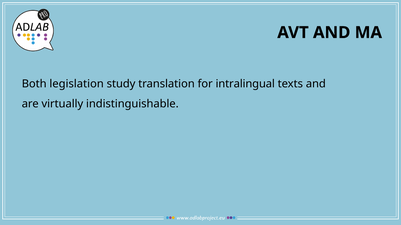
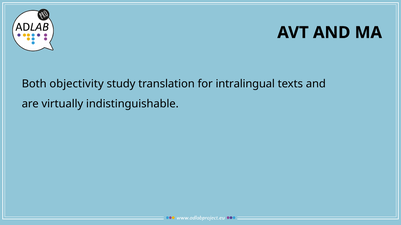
legislation: legislation -> objectivity (77, 84)
